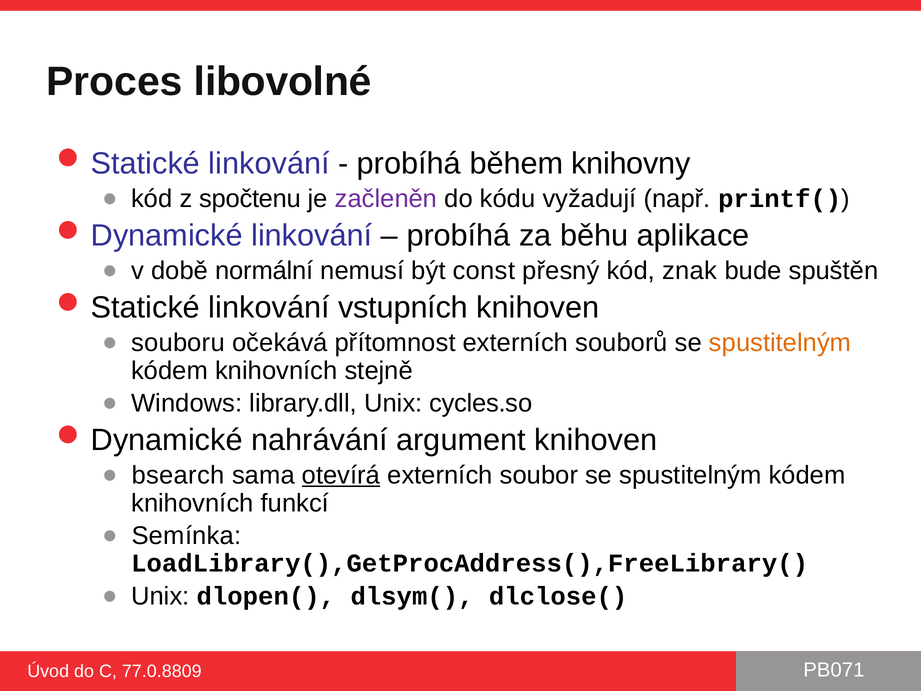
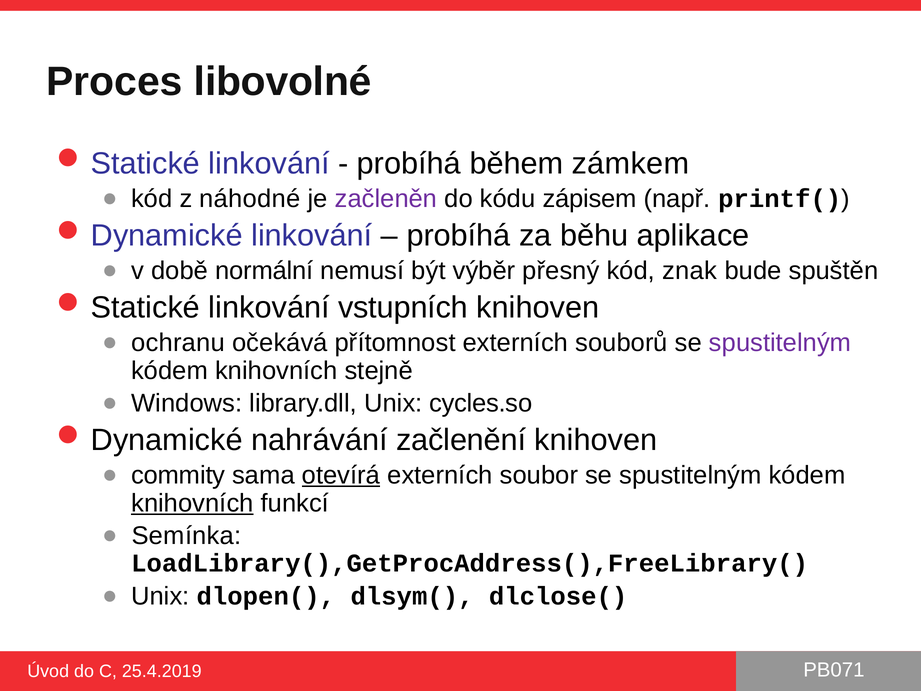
knihovny: knihovny -> zámkem (631, 163)
spočtenu: spočtenu -> náhodné (250, 199)
vyžadují: vyžadují -> zápisem (590, 199)
const: const -> výběr (484, 271)
souboru: souboru -> ochranu (178, 343)
spustitelným colour: orange -> purple (780, 343)
argument: argument -> začlenění (461, 440)
bsearch: bsearch -> commity (178, 475)
knihovních underline: none -> present (192, 503)
77.0.8809: 77.0.8809 -> 25.4.2019 (162, 671)
